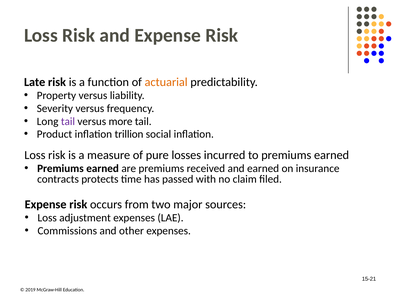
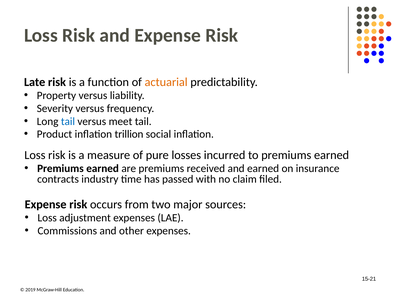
tail colour: purple -> blue (68, 121)
more: more -> meet (121, 121)
protects: protects -> industry (100, 179)
